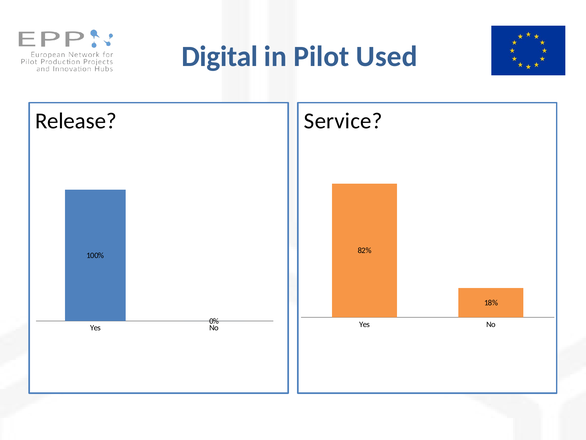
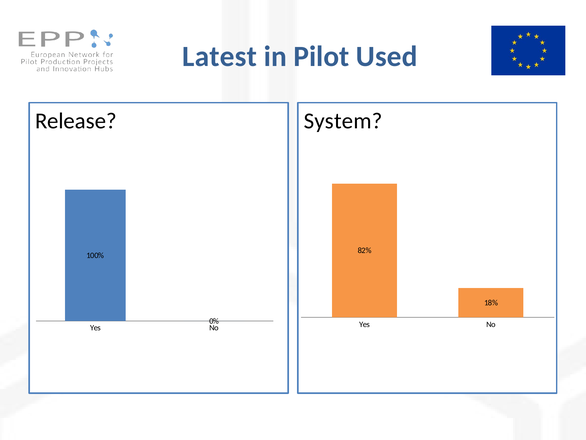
Digital: Digital -> Latest (220, 56)
Service: Service -> System (343, 121)
